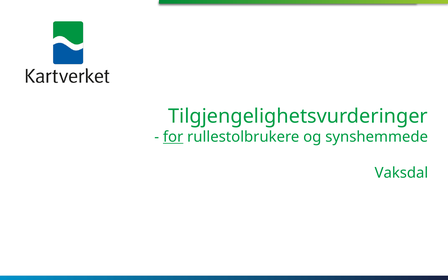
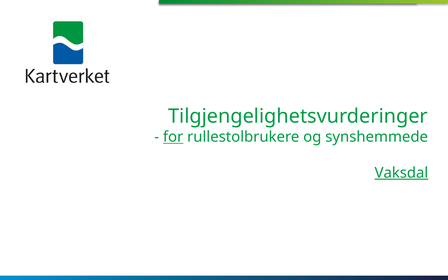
Vaksdal underline: none -> present (401, 173)
